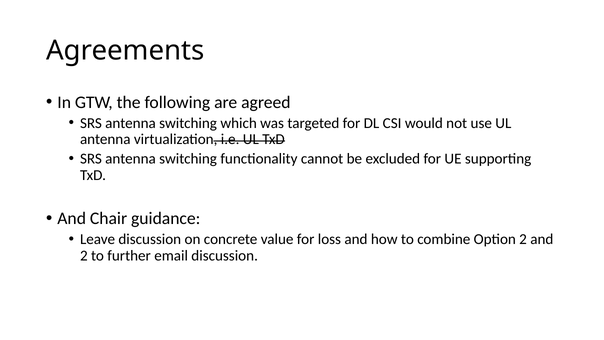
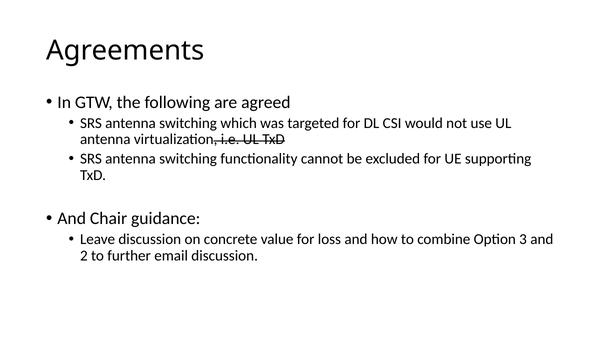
Option 2: 2 -> 3 (523, 239)
